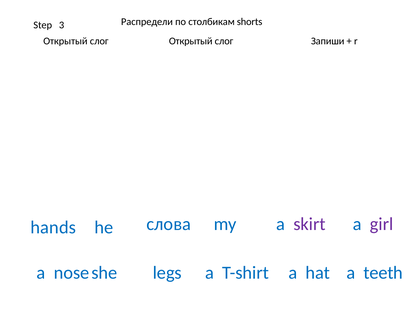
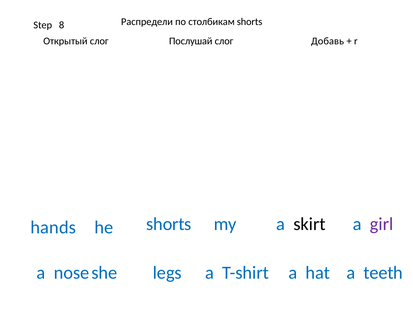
3: 3 -> 8 (62, 25)
слог Открытый: Открытый -> Послушай (191, 41)
Запиши: Запиши -> Добавь (328, 41)
he слова: слова -> shorts (169, 224)
skirt colour: purple -> black (310, 224)
